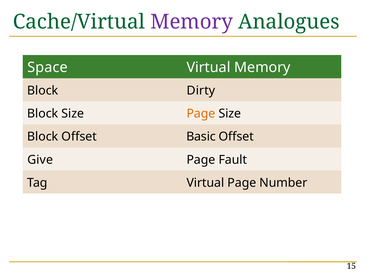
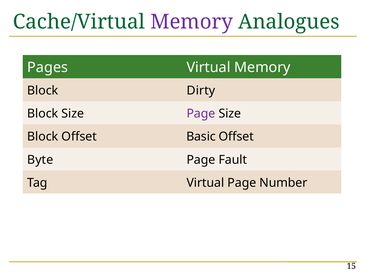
Space: Space -> Pages (48, 67)
Page colour: orange -> purple (201, 113)
Give: Give -> Byte (40, 160)
